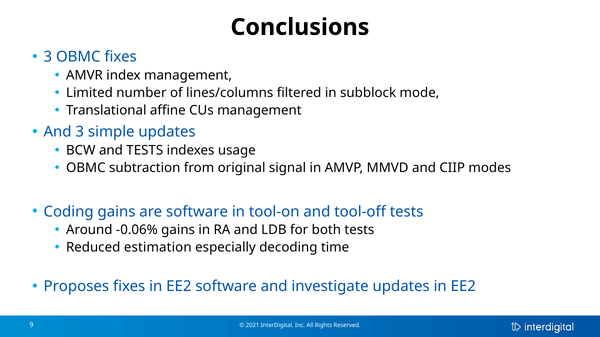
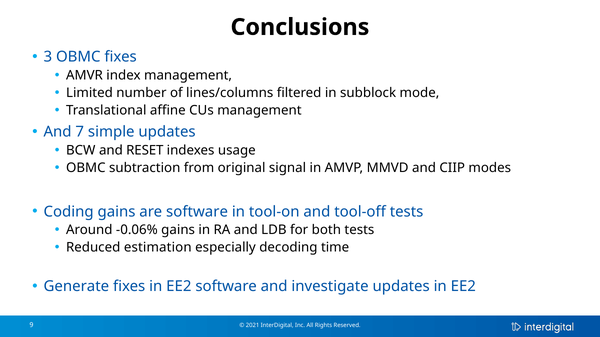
And 3: 3 -> 7 (80, 132)
and TESTS: TESTS -> RESET (145, 150)
Proposes: Proposes -> Generate (76, 287)
